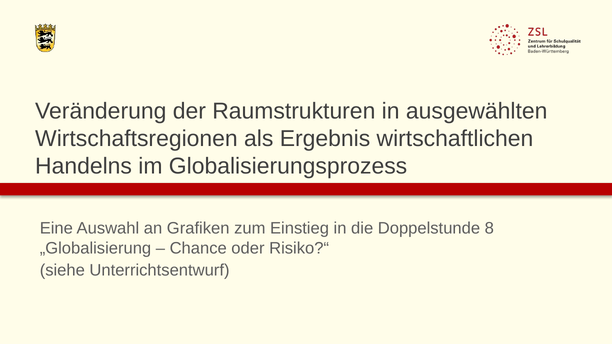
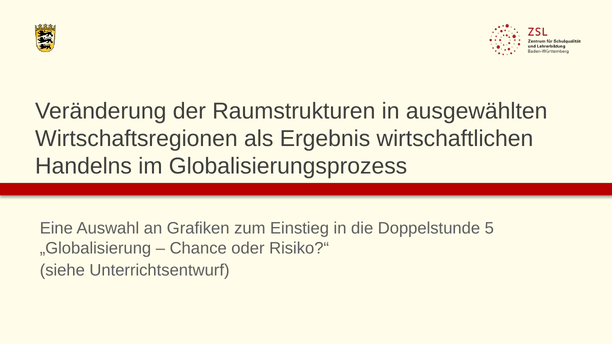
8: 8 -> 5 (489, 229)
